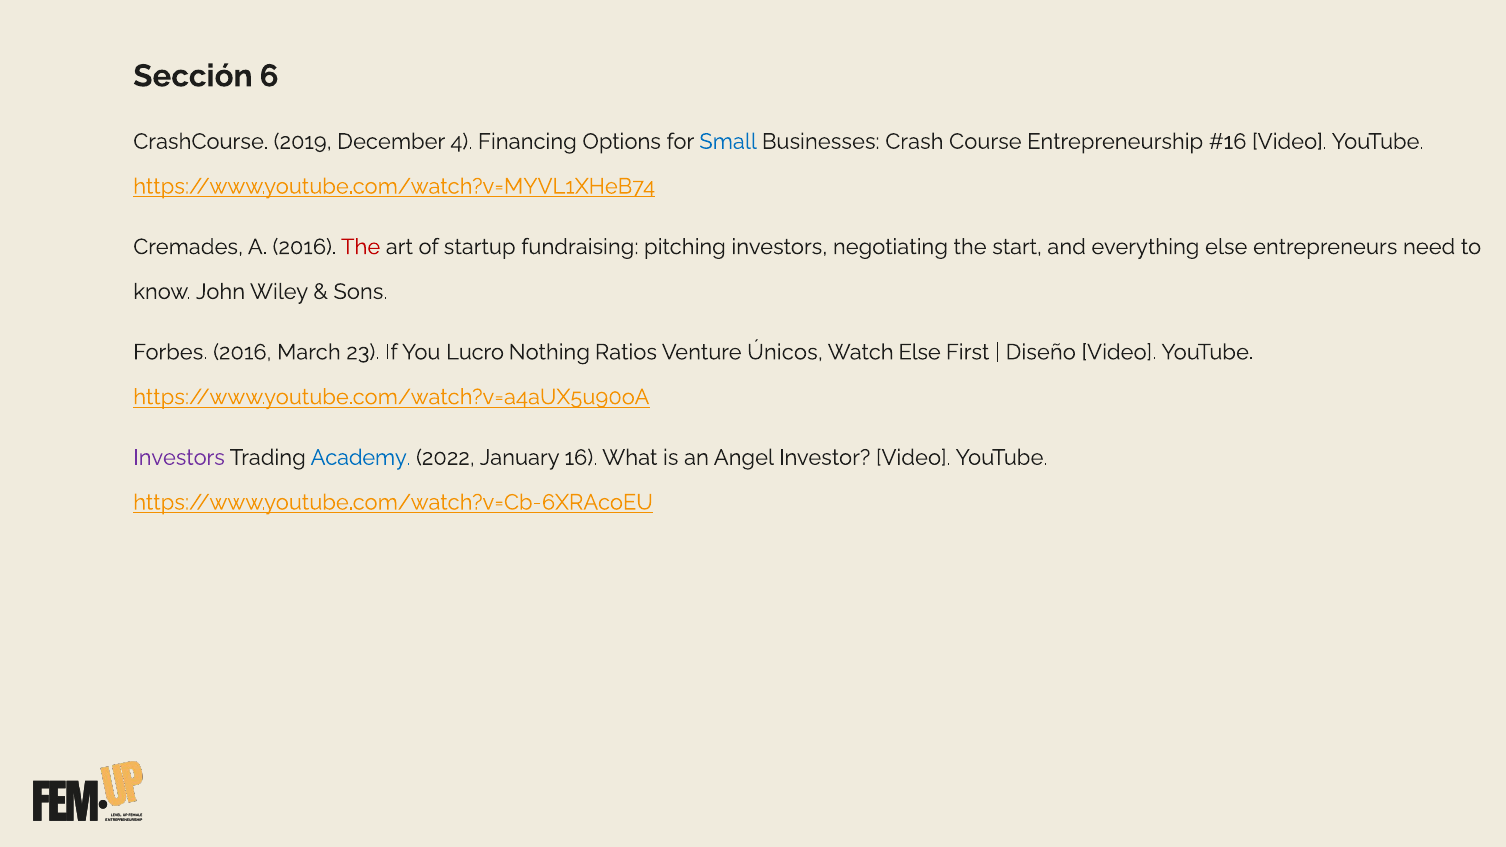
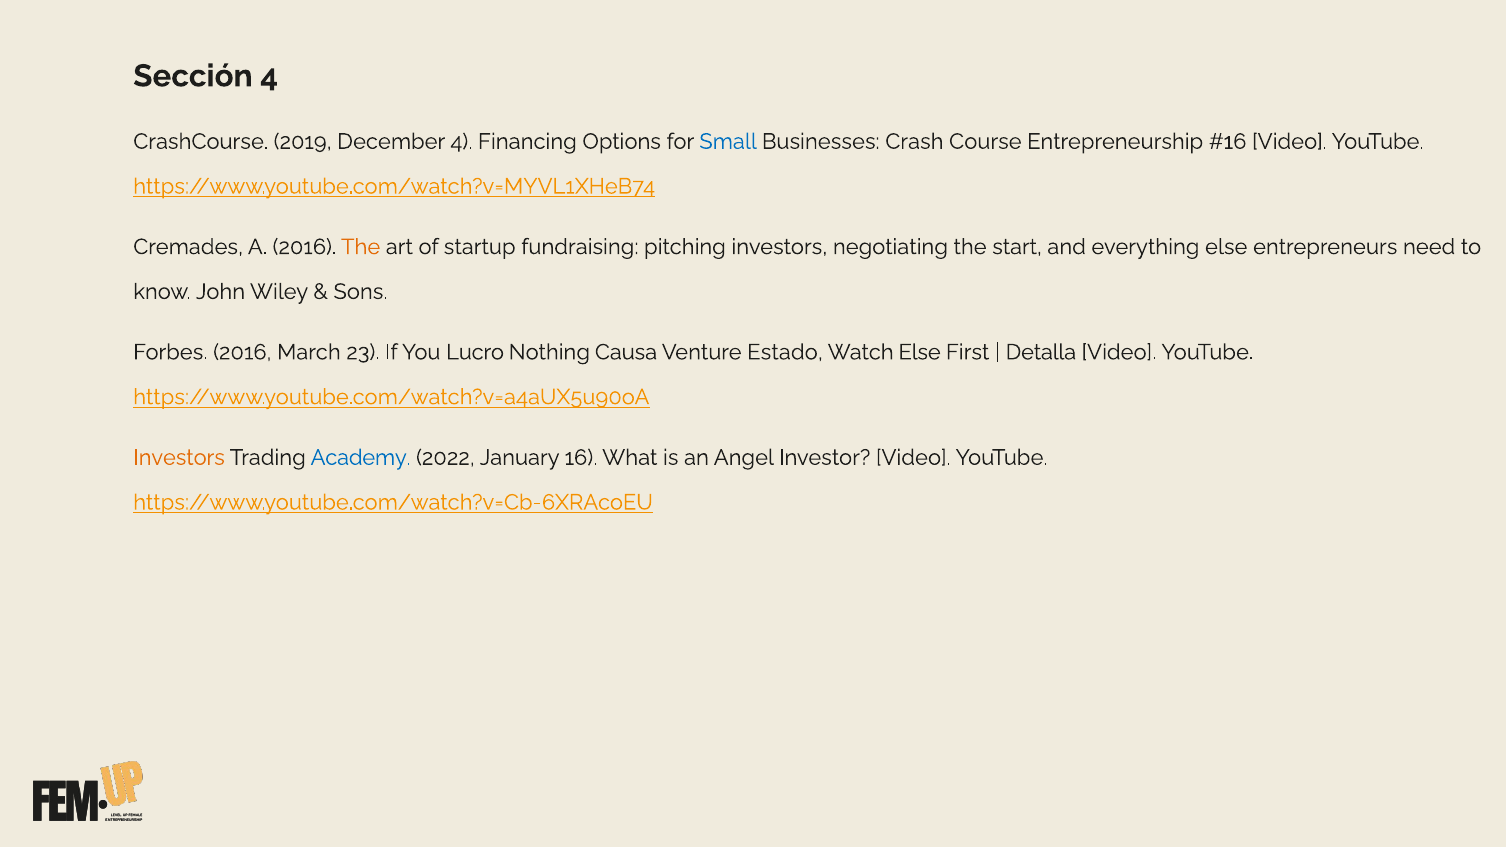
Sección 6: 6 -> 4 (269, 76)
The colour: red -> orange (361, 247)
Ratios: Ratios -> Causa (626, 352)
Únicos: Únicos -> Estado (785, 352)
Diseño: Diseño -> Detalla (1041, 352)
Investors colour: purple -> orange (179, 458)
